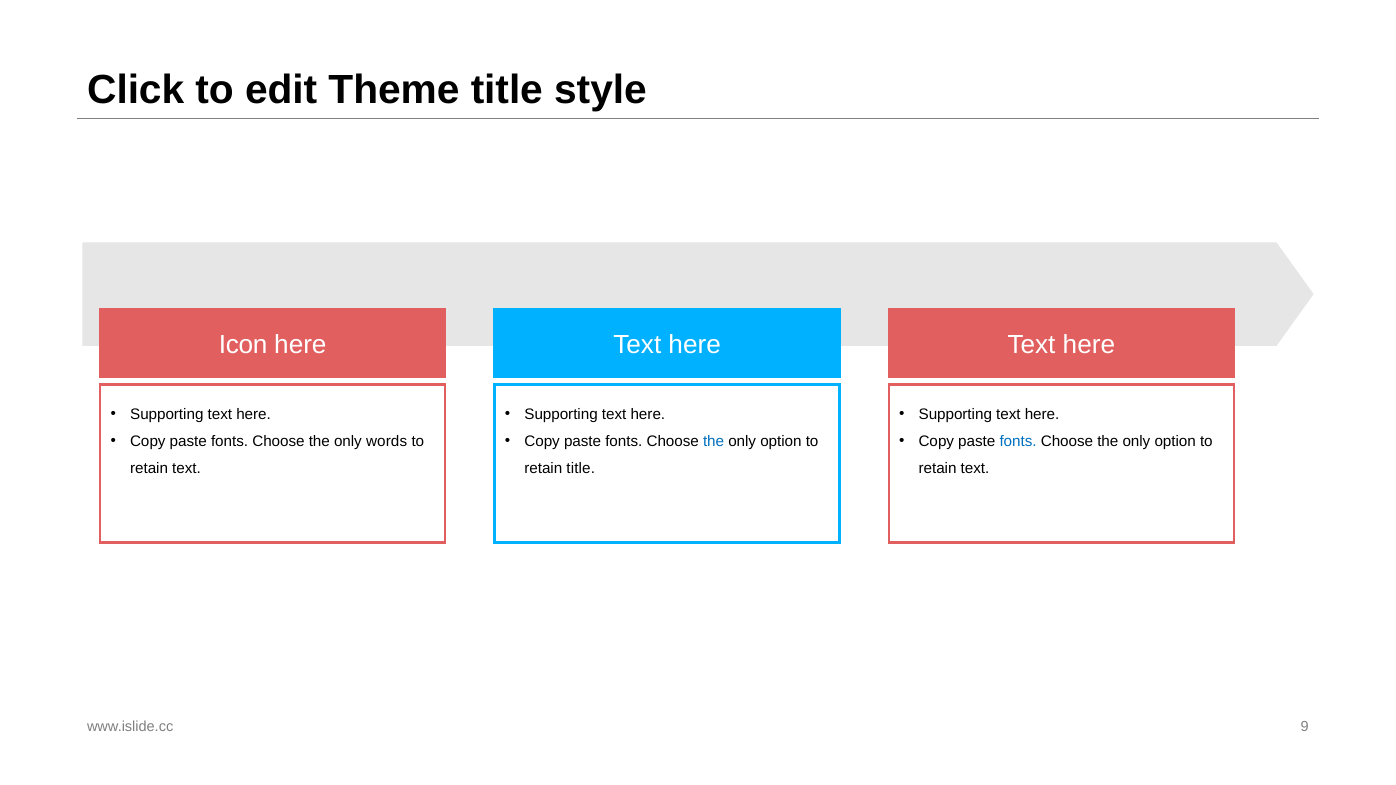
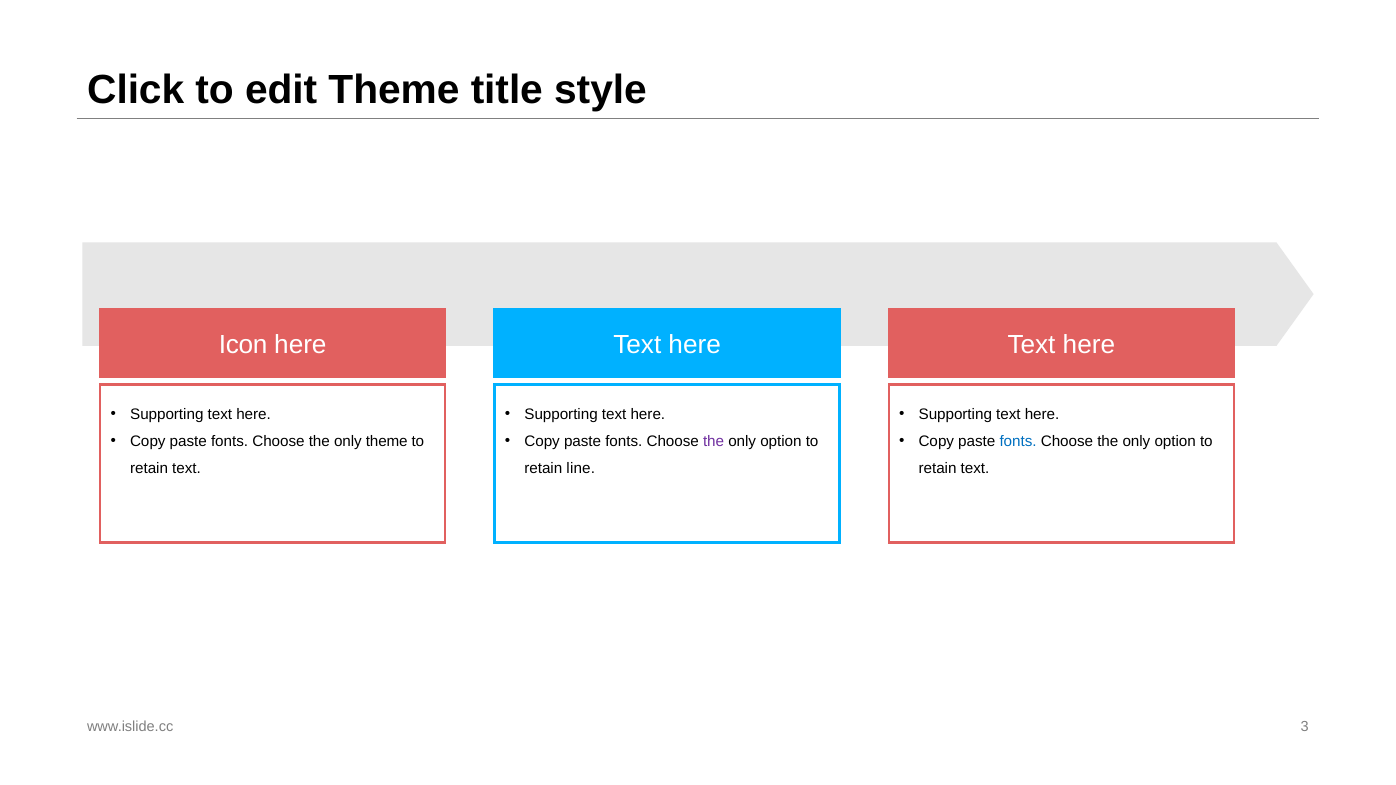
only words: words -> theme (387, 442)
the colour: blue -> purple (714, 442)
retain title: title -> line (581, 469)
9: 9 -> 3 (1305, 727)
